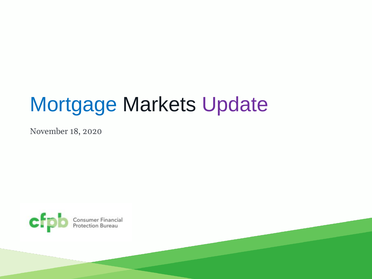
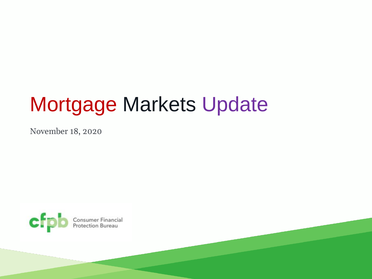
Mortgage colour: blue -> red (73, 105)
